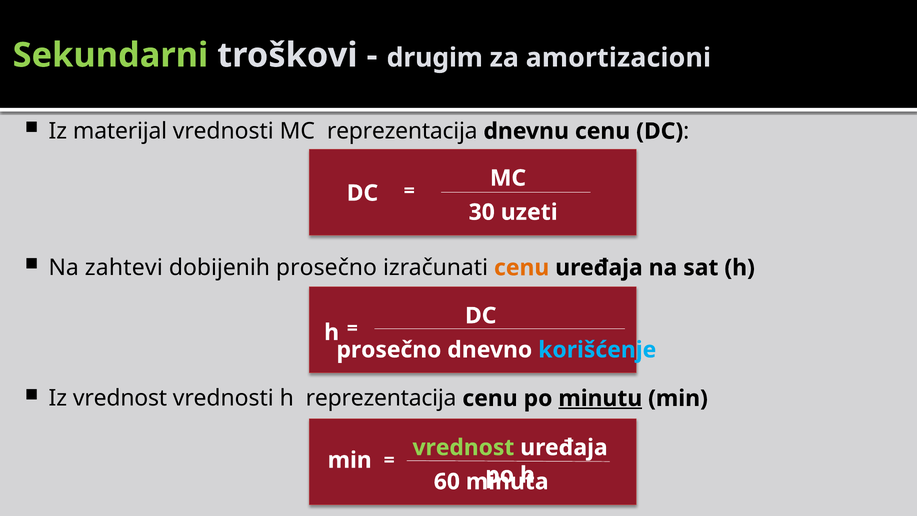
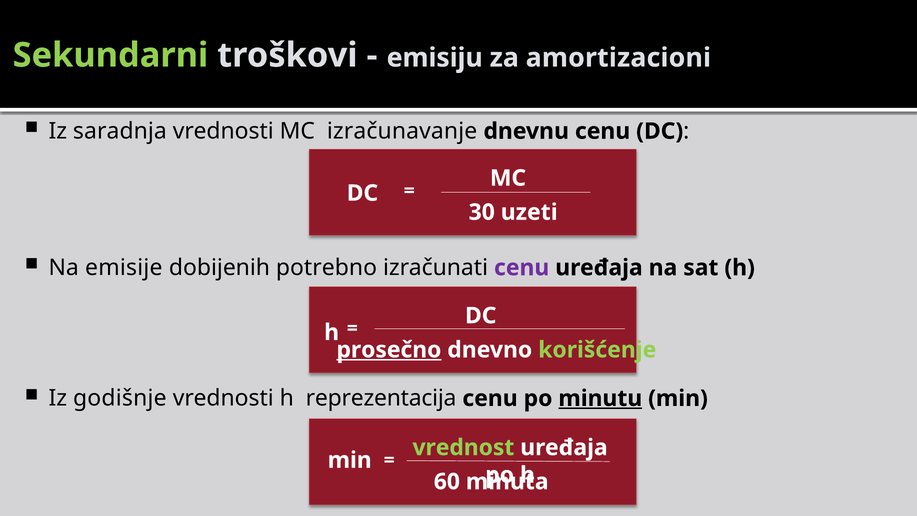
drugim: drugim -> emisiju (435, 58)
materijal: materijal -> saradnja (120, 131)
MC reprezentacija: reprezentacija -> izračunavanje (402, 131)
zahtevi: zahtevi -> emisije (124, 268)
dobijenih prosečno: prosečno -> potrebno (326, 268)
cenu colour: orange -> purple (522, 268)
prosečno underline: none -> present (389, 350)
korišćenje colour: light blue -> light green (597, 350)
Iz vrednost: vrednost -> godišnje (120, 398)
